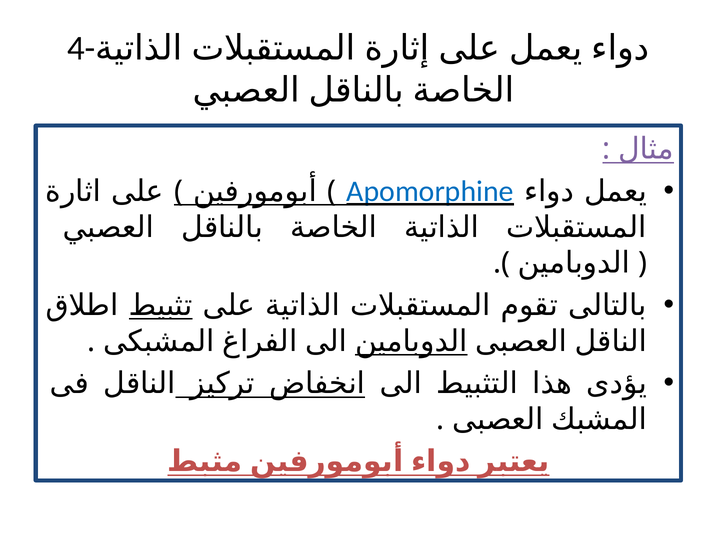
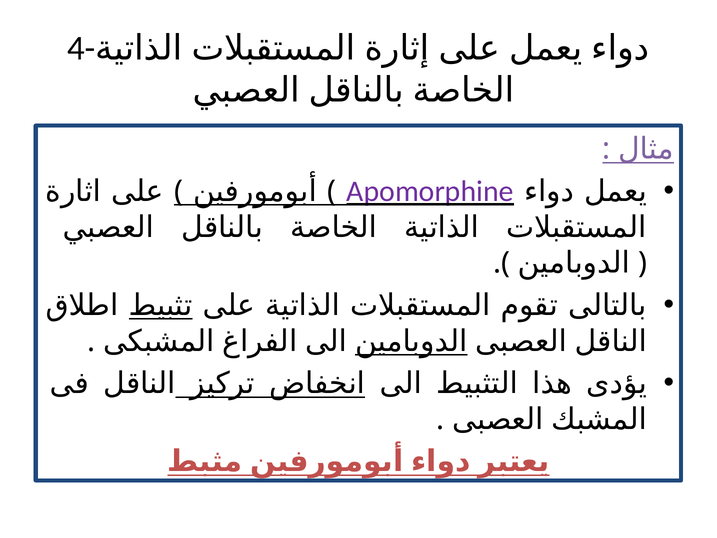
Apomorphine colour: blue -> purple (430, 191)
